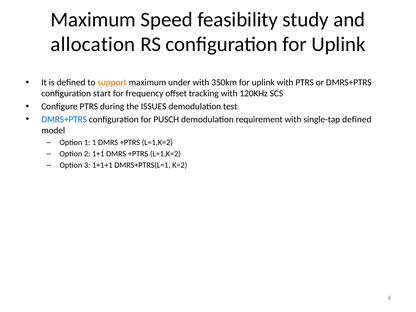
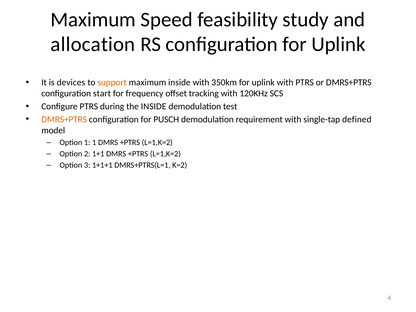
is defined: defined -> devices (71, 83)
maximum under: under -> inside (179, 83)
the ISSUES: ISSUES -> INSIDE (154, 107)
DMRS+PTRS colour: blue -> orange (64, 119)
